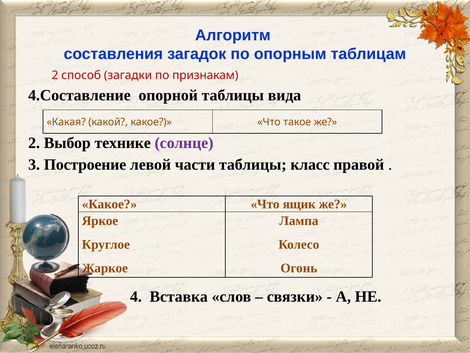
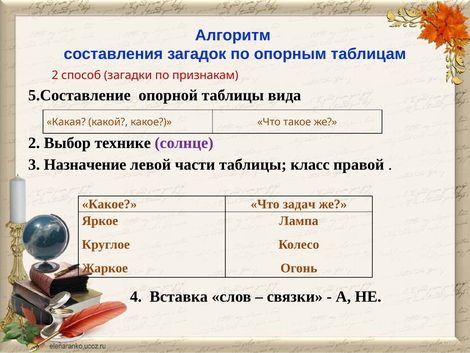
4.Составление: 4.Составление -> 5.Составление (79, 95)
Построение: Построение -> Назначение (85, 165)
ящик: ящик -> задач (299, 204)
